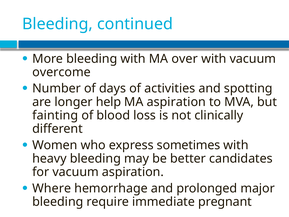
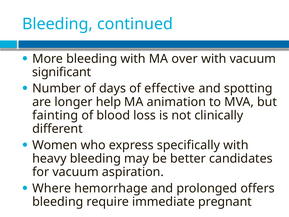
overcome: overcome -> significant (62, 72)
activities: activities -> effective (170, 88)
MA aspiration: aspiration -> animation (176, 102)
sometimes: sometimes -> specifically (188, 145)
major: major -> offers (258, 188)
